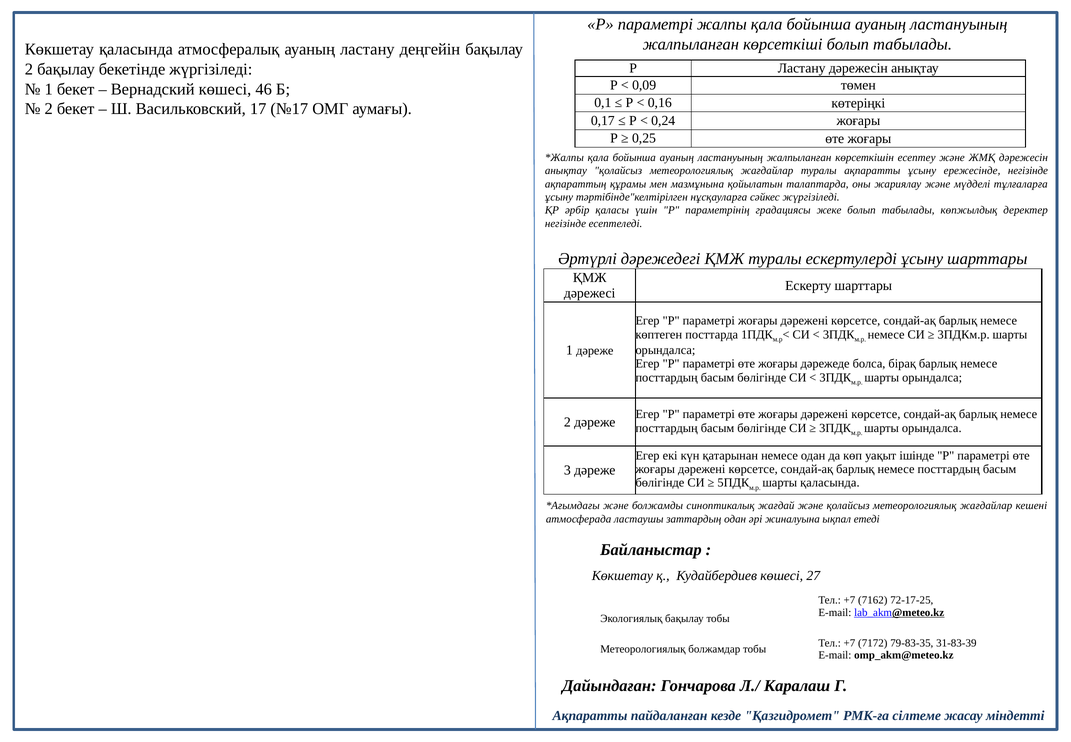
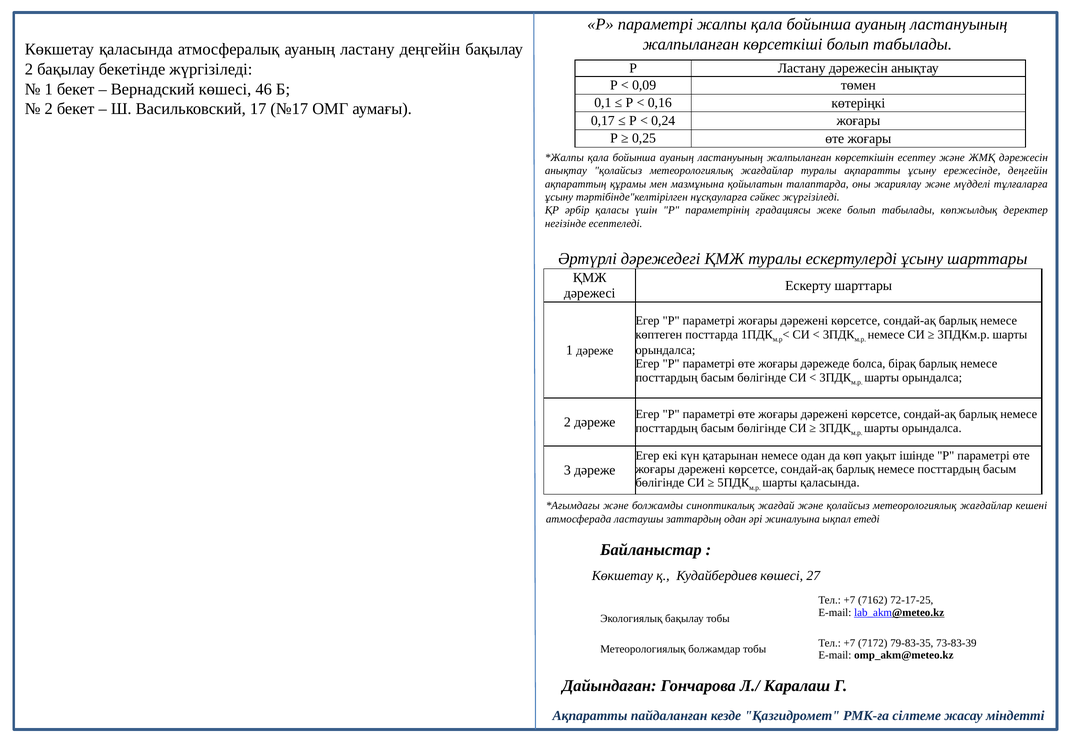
ережесінде негізінде: негізінде -> деңгейін (1028, 171)
31-83-39: 31-83-39 -> 73-83-39 (956, 643)
